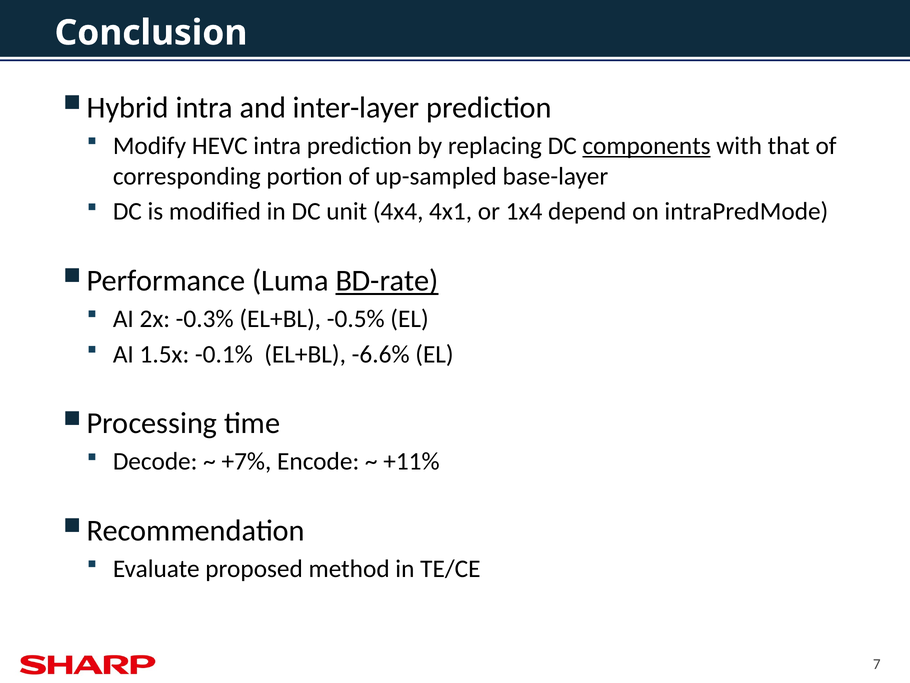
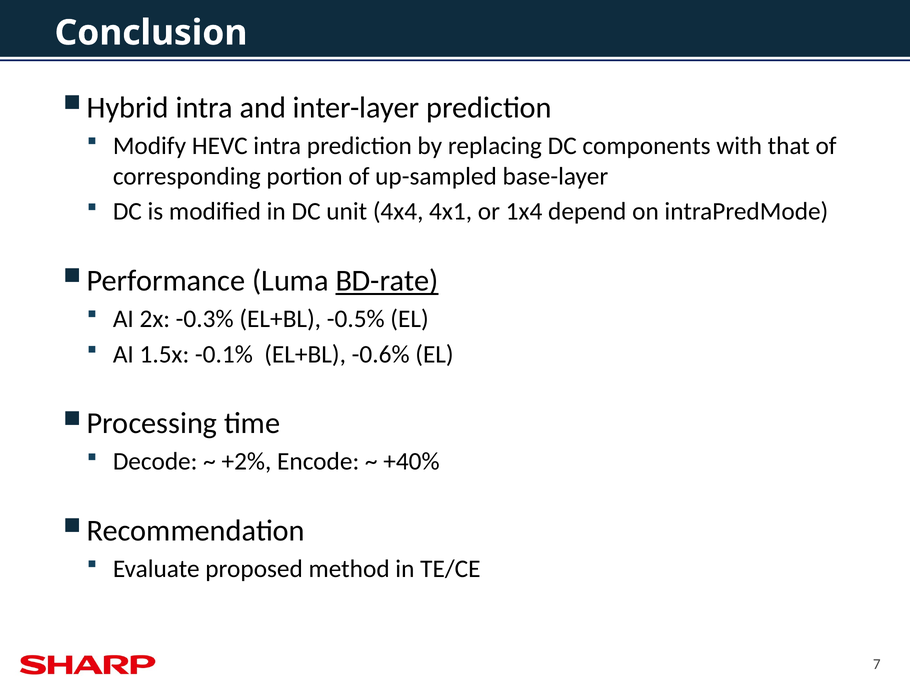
components underline: present -> none (647, 146)
-6.6%: -6.6% -> -0.6% (381, 354)
+7%: +7% -> +2% (246, 461)
+11%: +11% -> +40% (411, 461)
